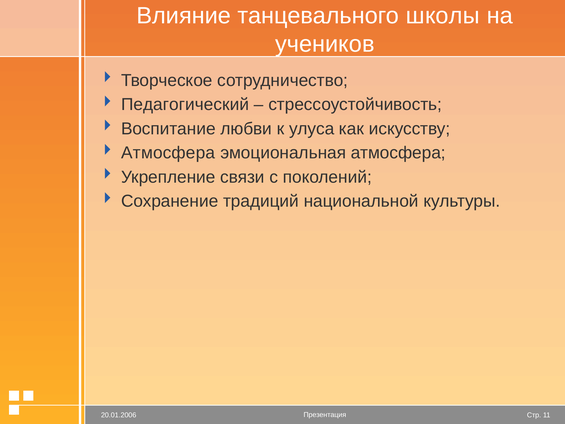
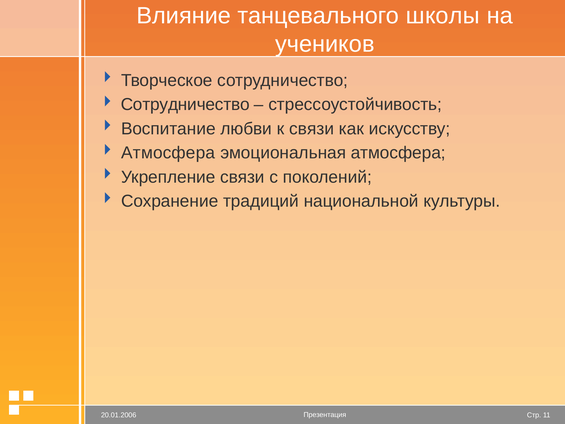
Педагогический: Педагогический -> Сотрудничество (185, 104)
к улуса: улуса -> связи (312, 129)
